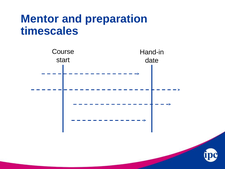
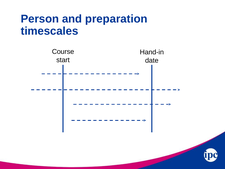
Mentor: Mentor -> Person (40, 19)
